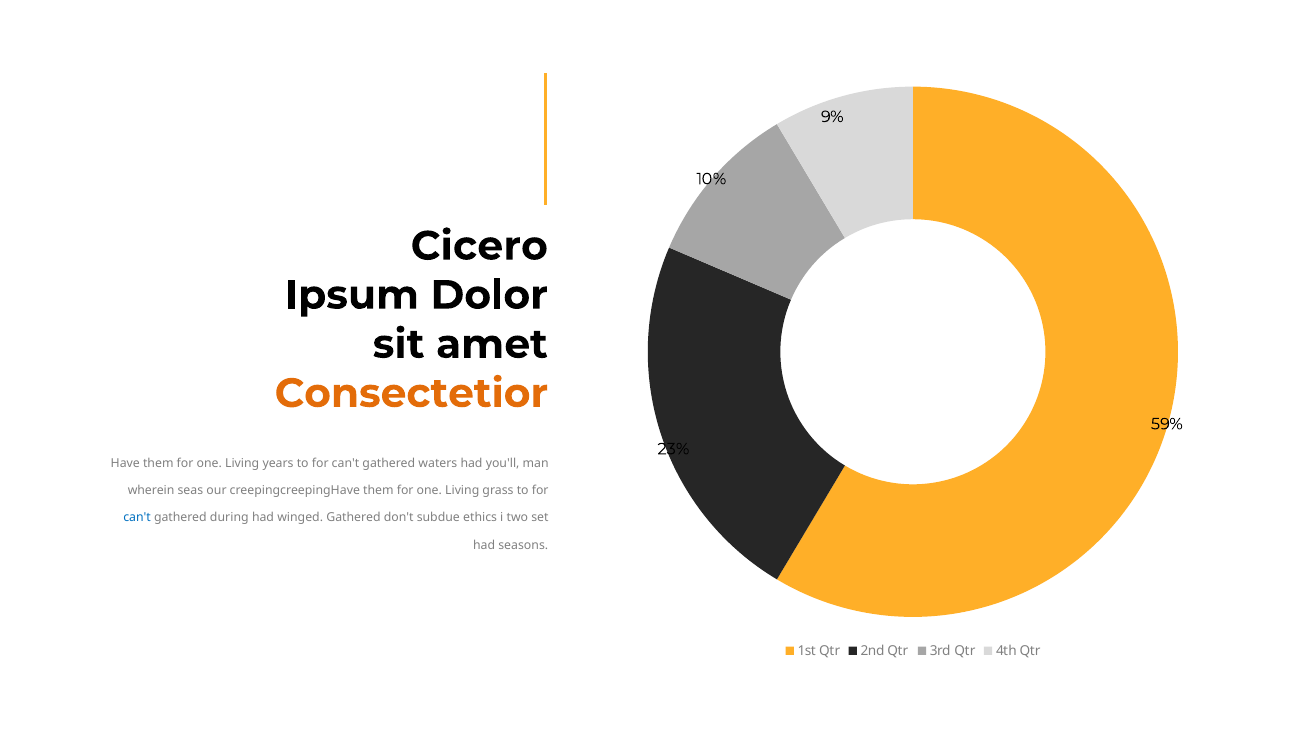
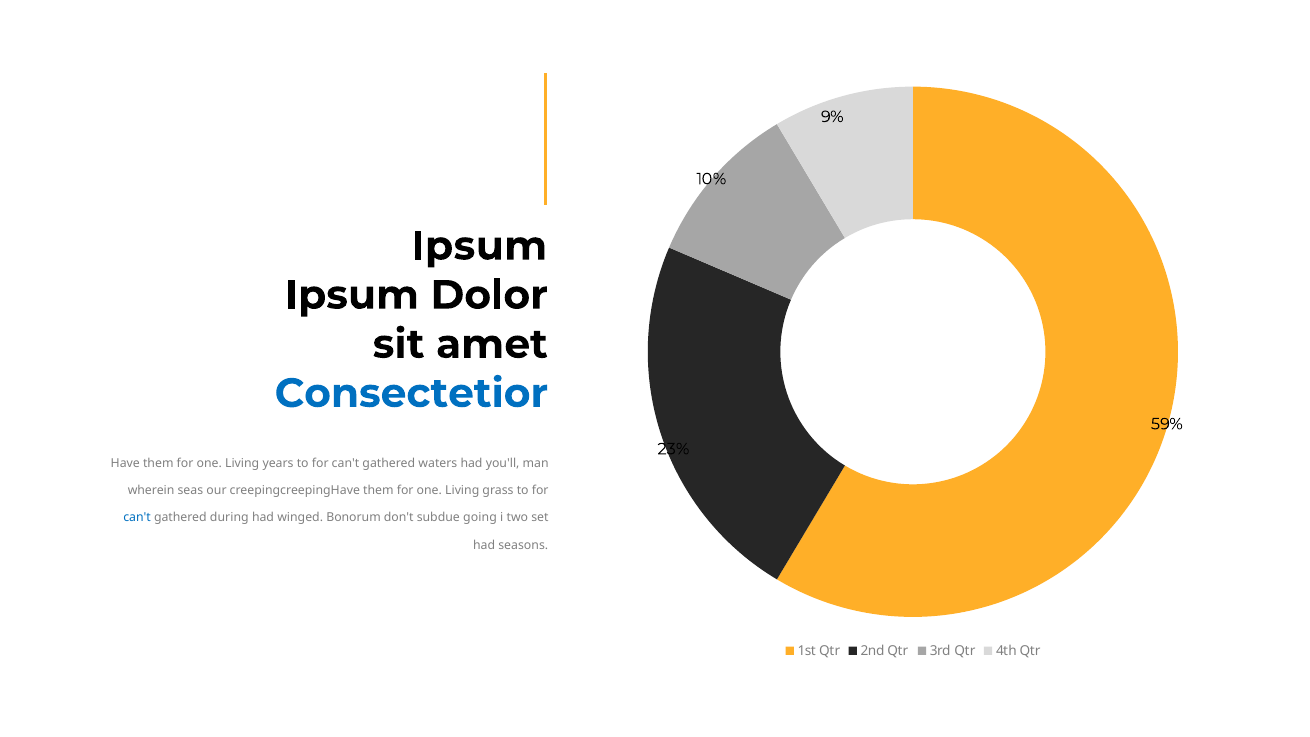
Cicero: Cicero -> Ipsum (479, 246)
Consectetior colour: orange -> blue (411, 393)
winged Gathered: Gathered -> Bonorum (354, 518)
ethics: ethics -> going (480, 518)
